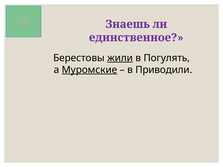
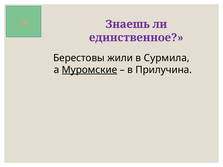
жили underline: present -> none (120, 58)
Погулять: Погулять -> Сурмила (167, 58)
Приводили: Приводили -> Прилучина (164, 70)
